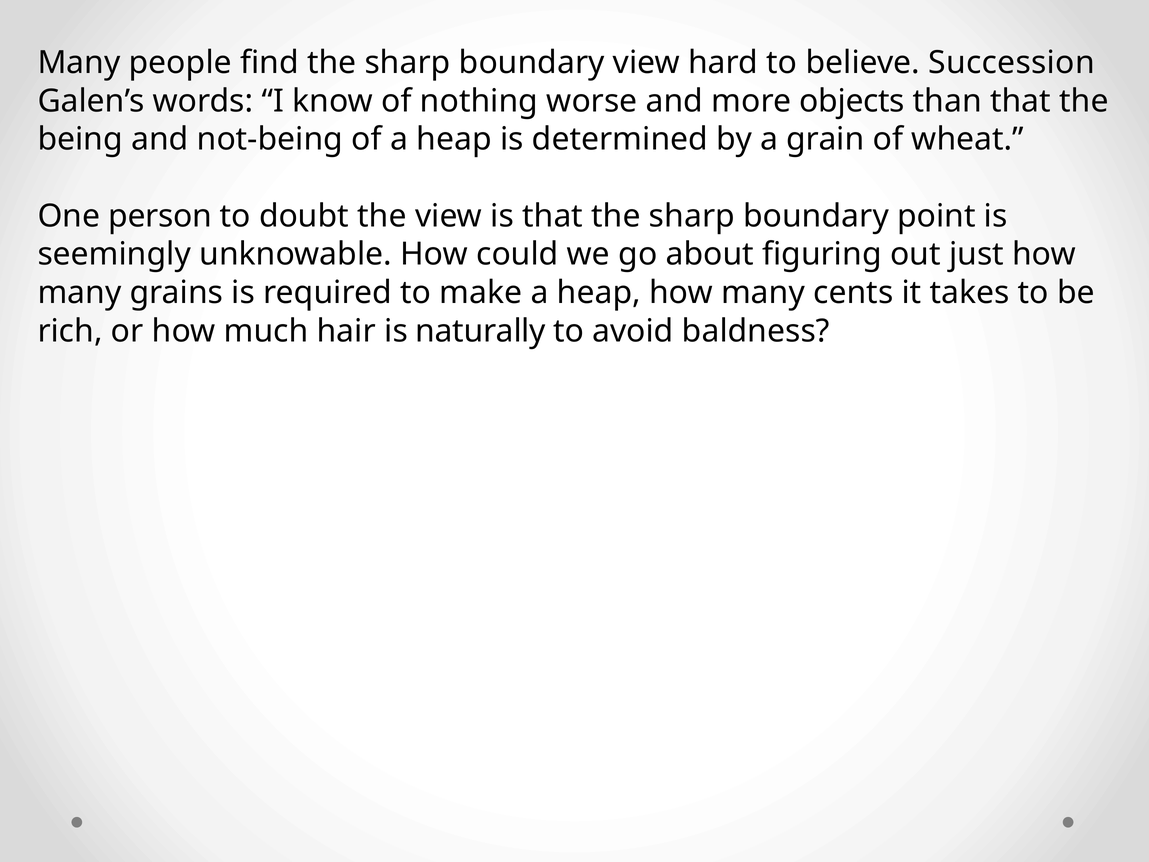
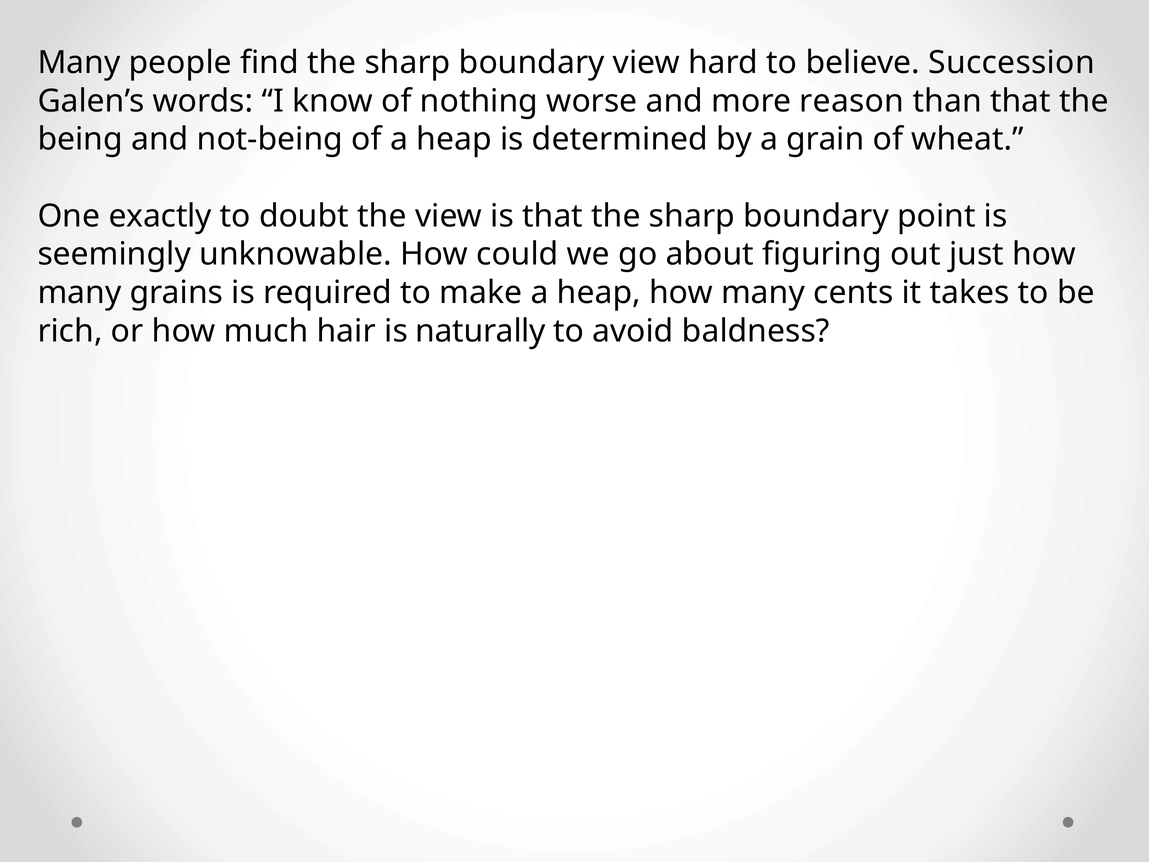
objects: objects -> reason (852, 101)
person: person -> exactly (160, 216)
